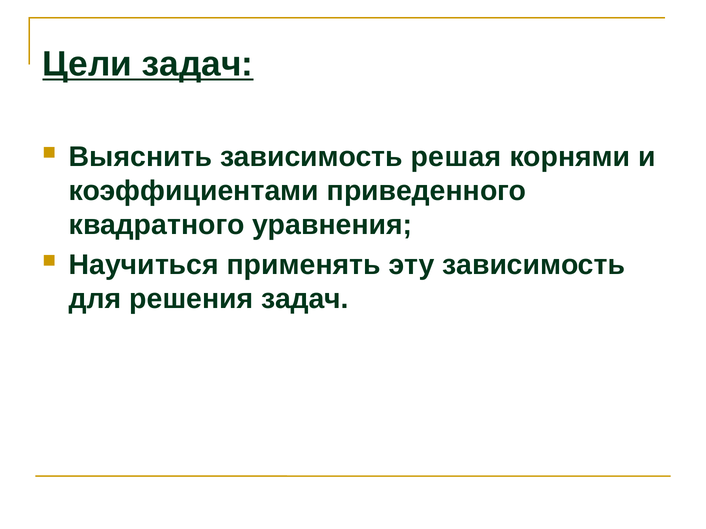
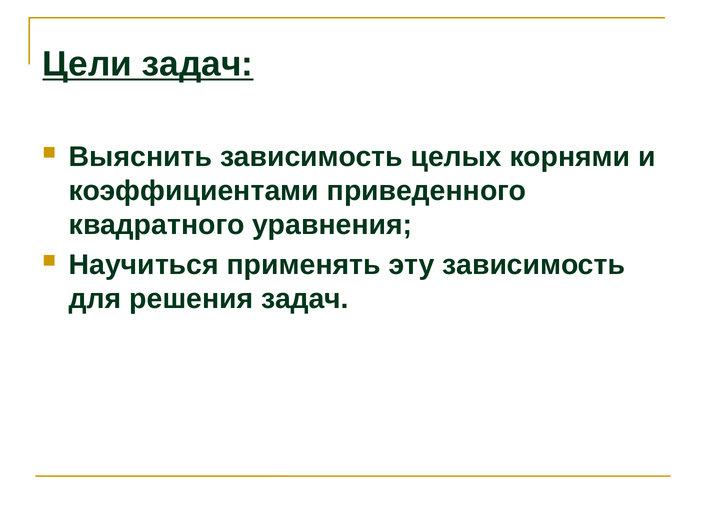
решая: решая -> целых (456, 157)
